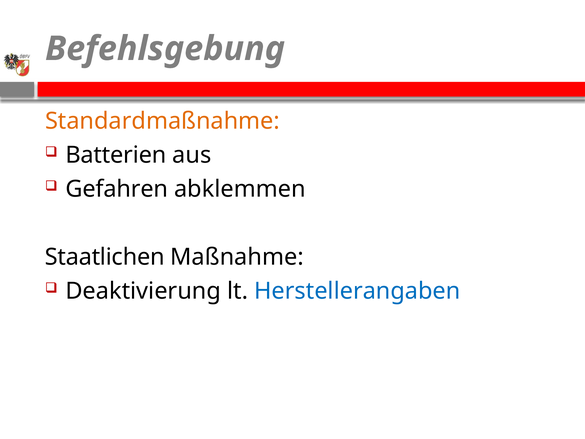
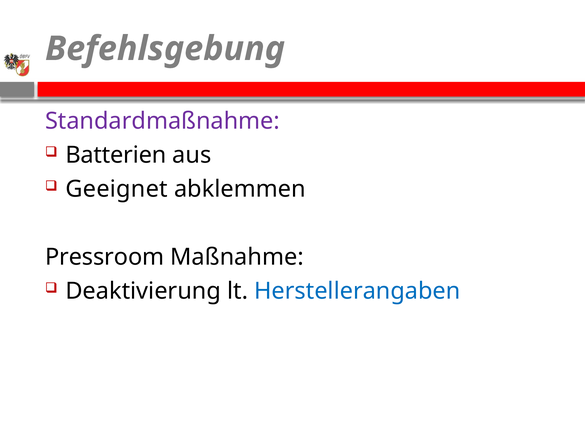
Standardmaßnahme colour: orange -> purple (162, 121)
Gefahren: Gefahren -> Geeignet (117, 189)
Staatlichen: Staatlichen -> Pressroom (105, 257)
